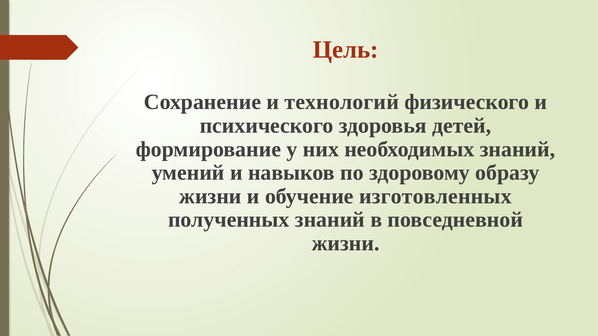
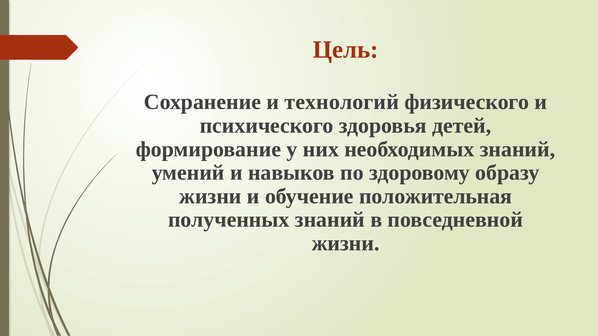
изготовленных: изготовленных -> положительная (436, 196)
